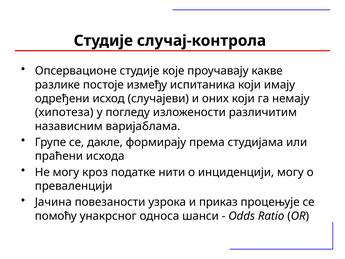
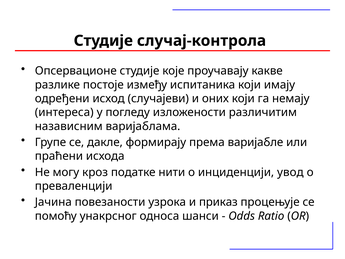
хипотеза: хипотеза -> интереса (64, 112)
студијама: студијама -> варијабле (255, 142)
инциденцији могу: могу -> увод (290, 172)
